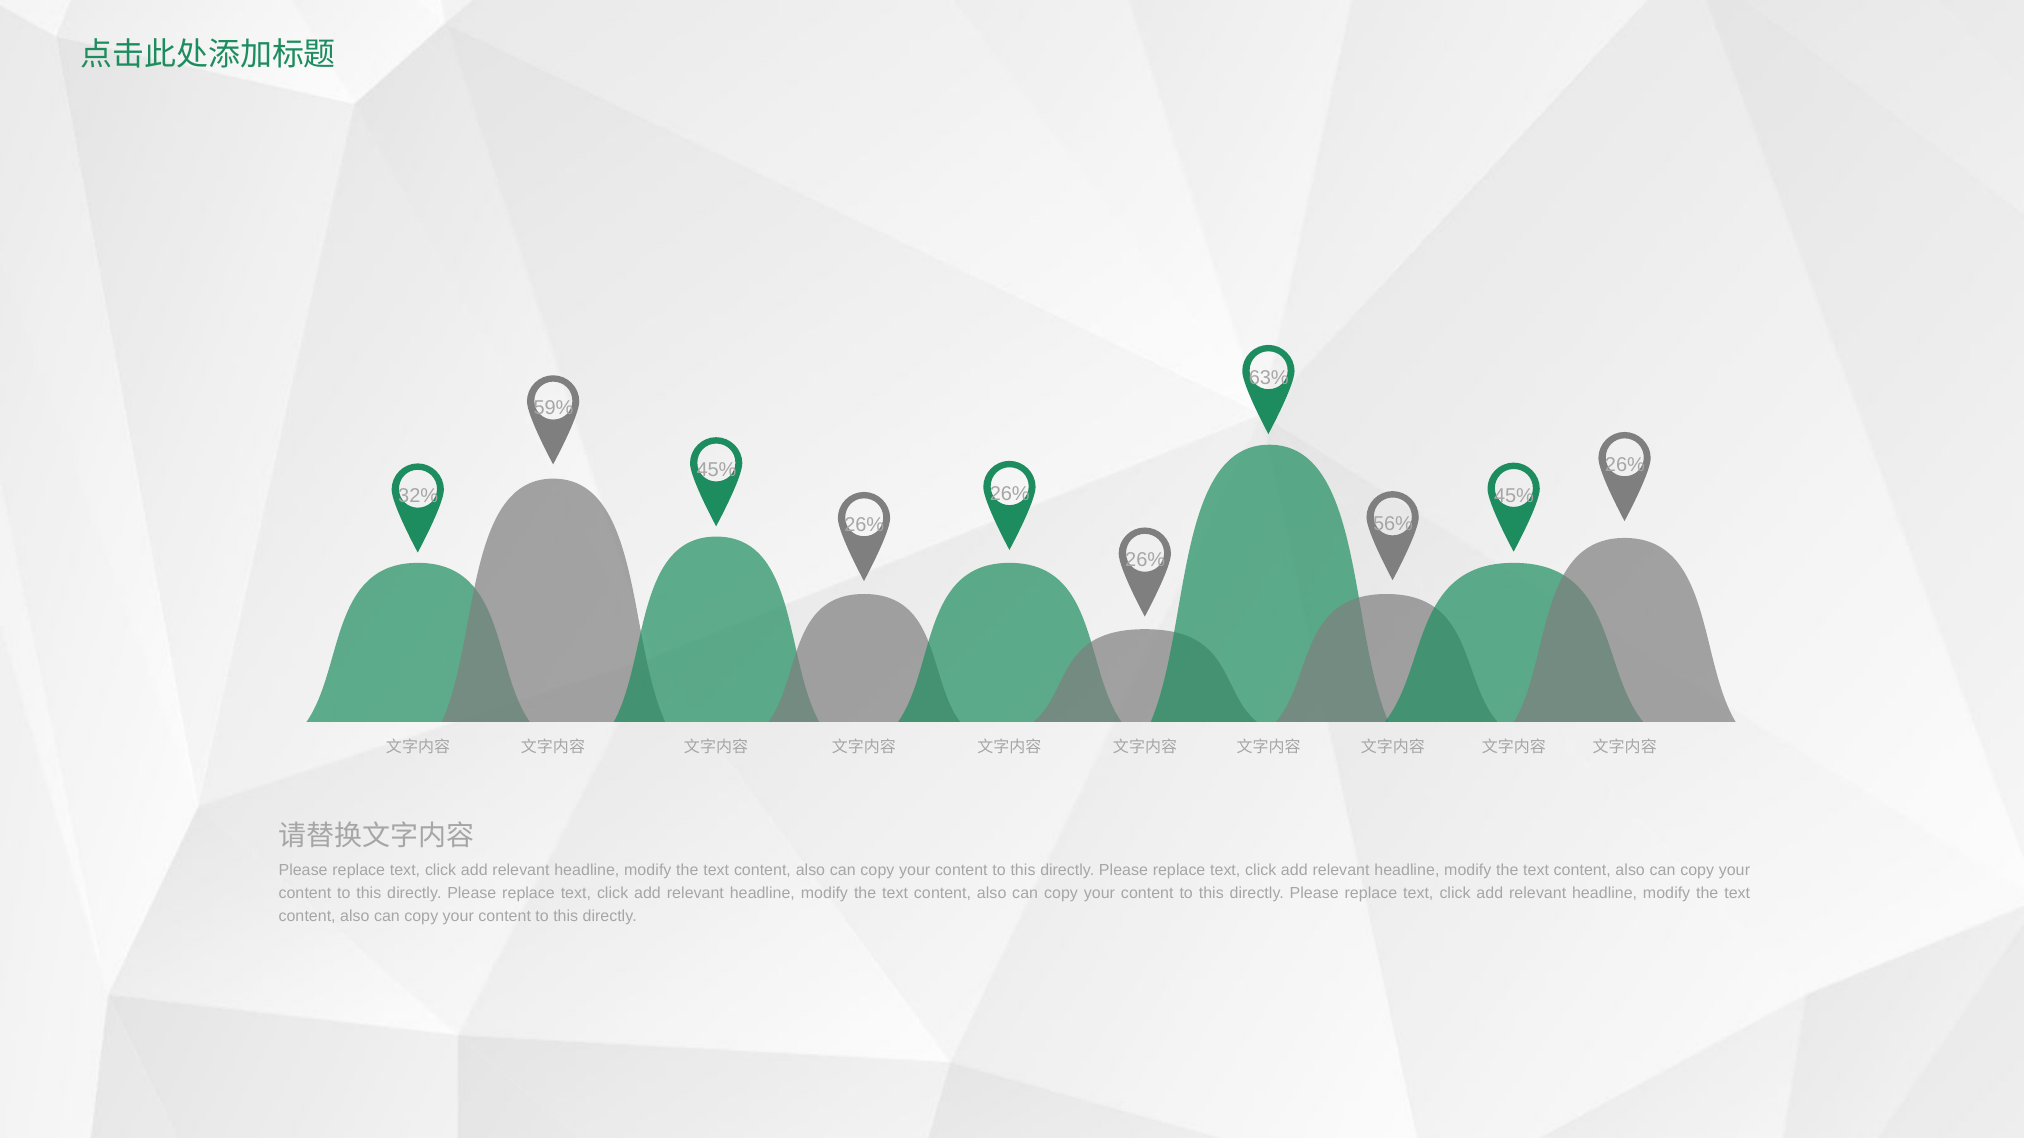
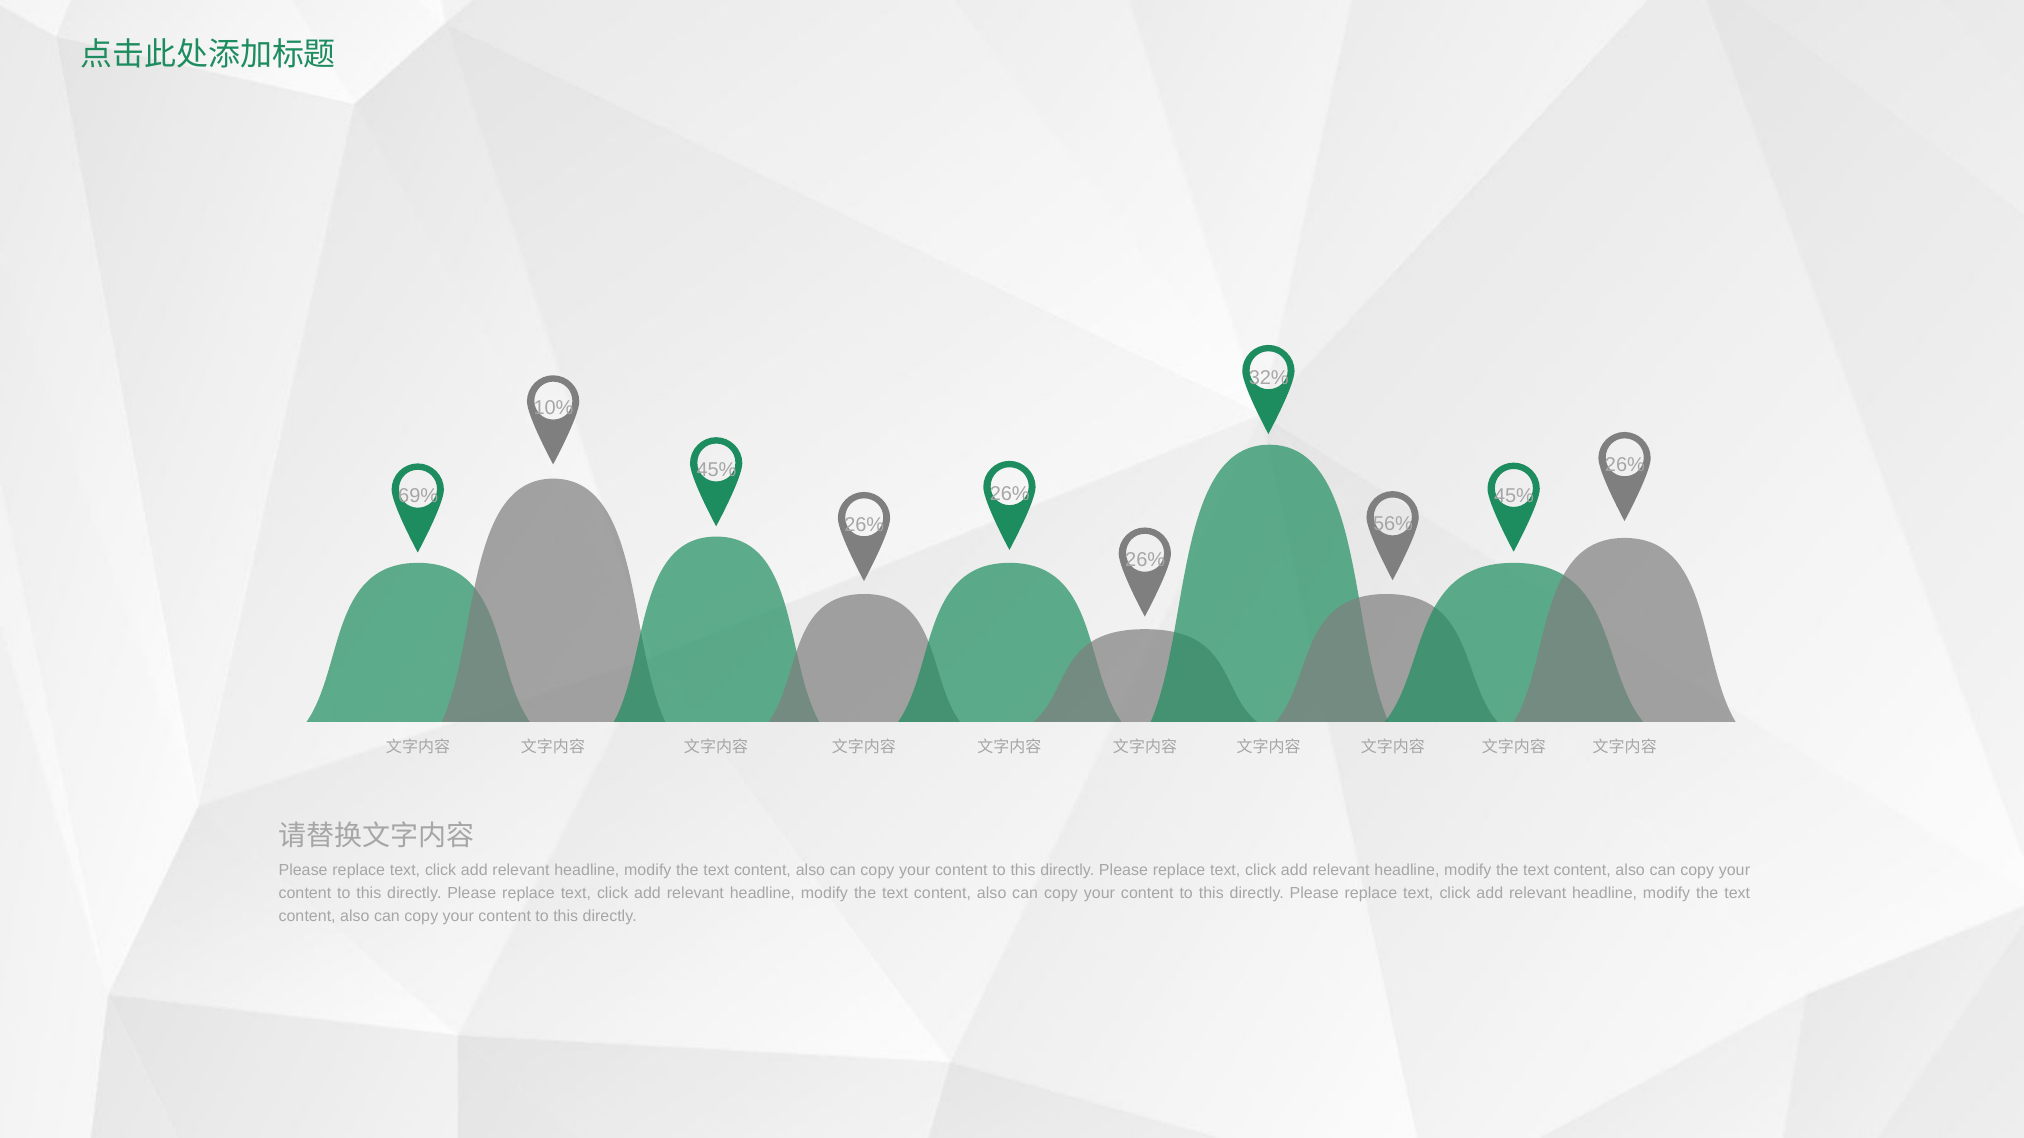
63%: 63% -> 32% (1269, 378)
59%: 59% -> 10% (554, 408)
32%: 32% -> 69% (418, 496)
